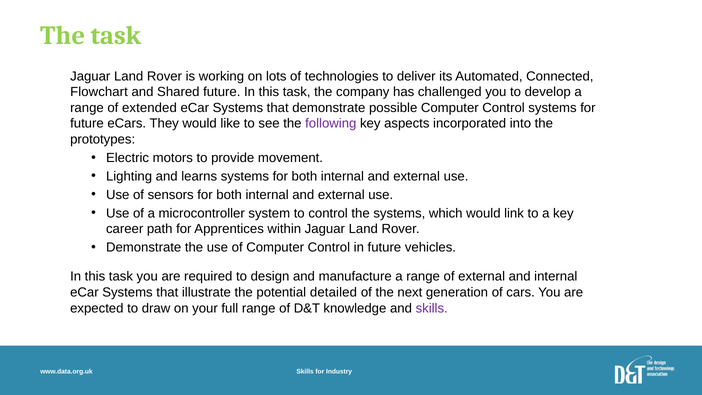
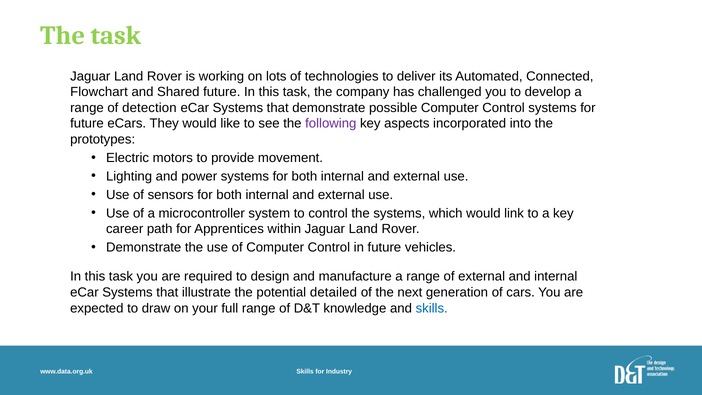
extended: extended -> detection (149, 108)
learns: learns -> power (199, 176)
skills colour: purple -> blue (432, 308)
